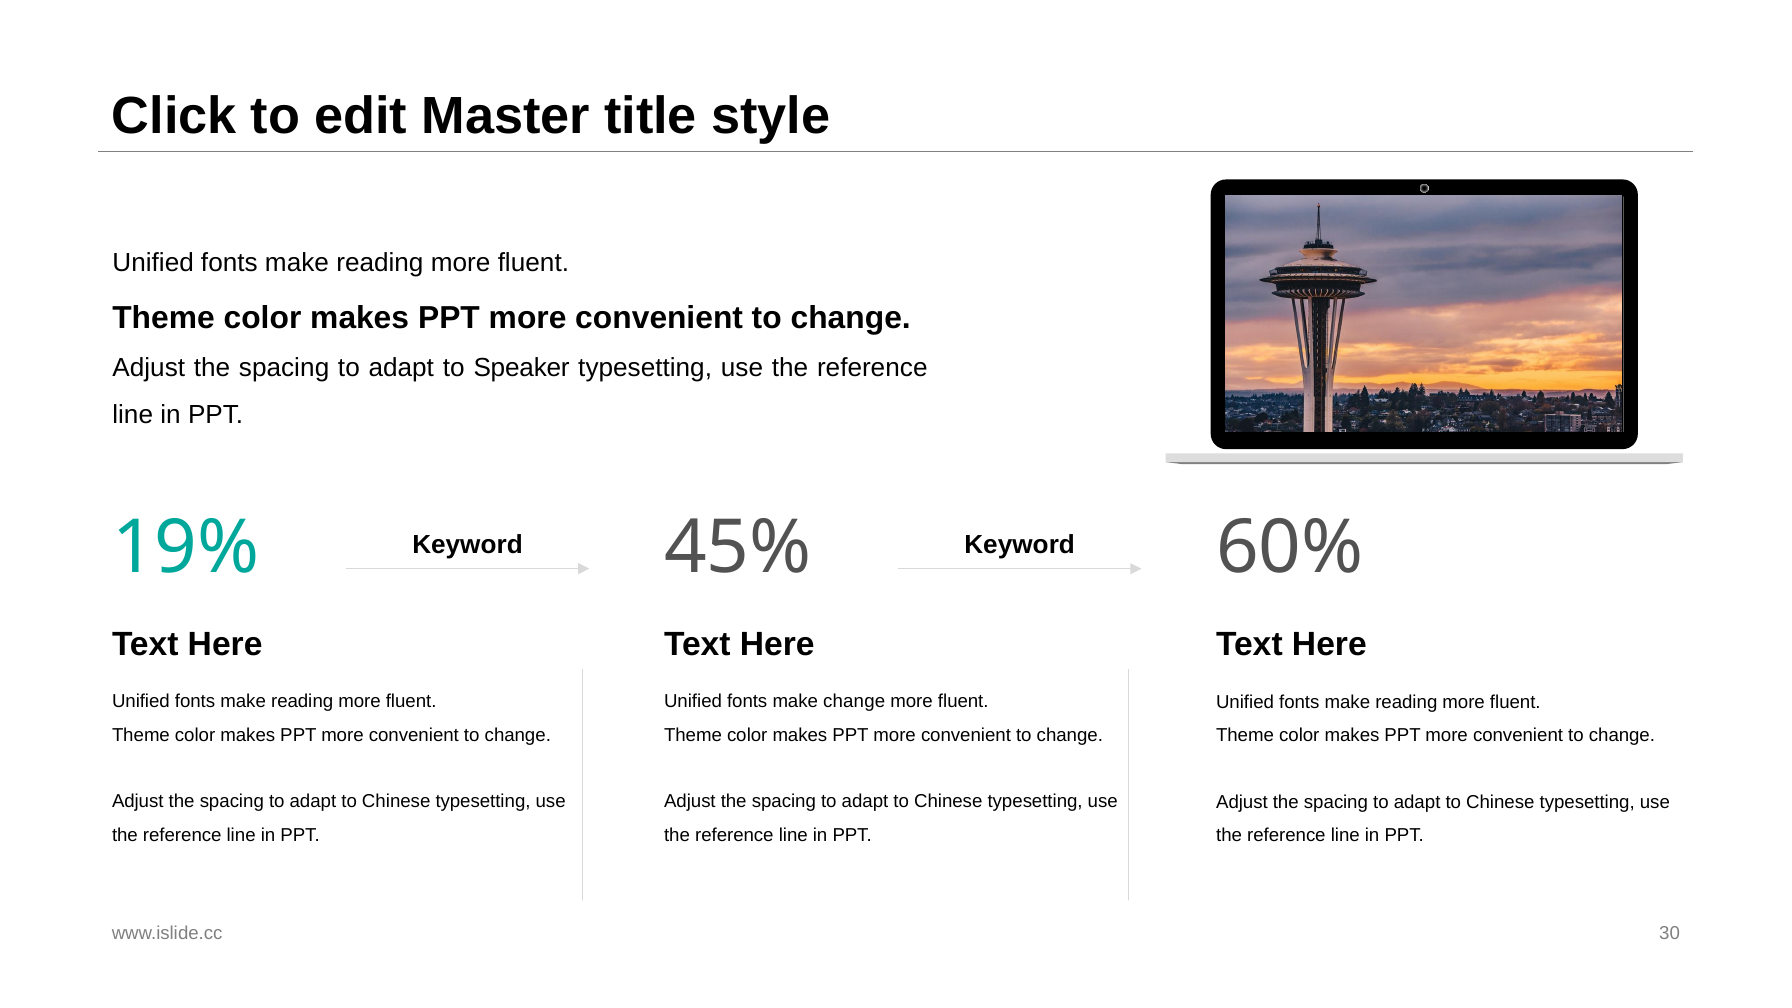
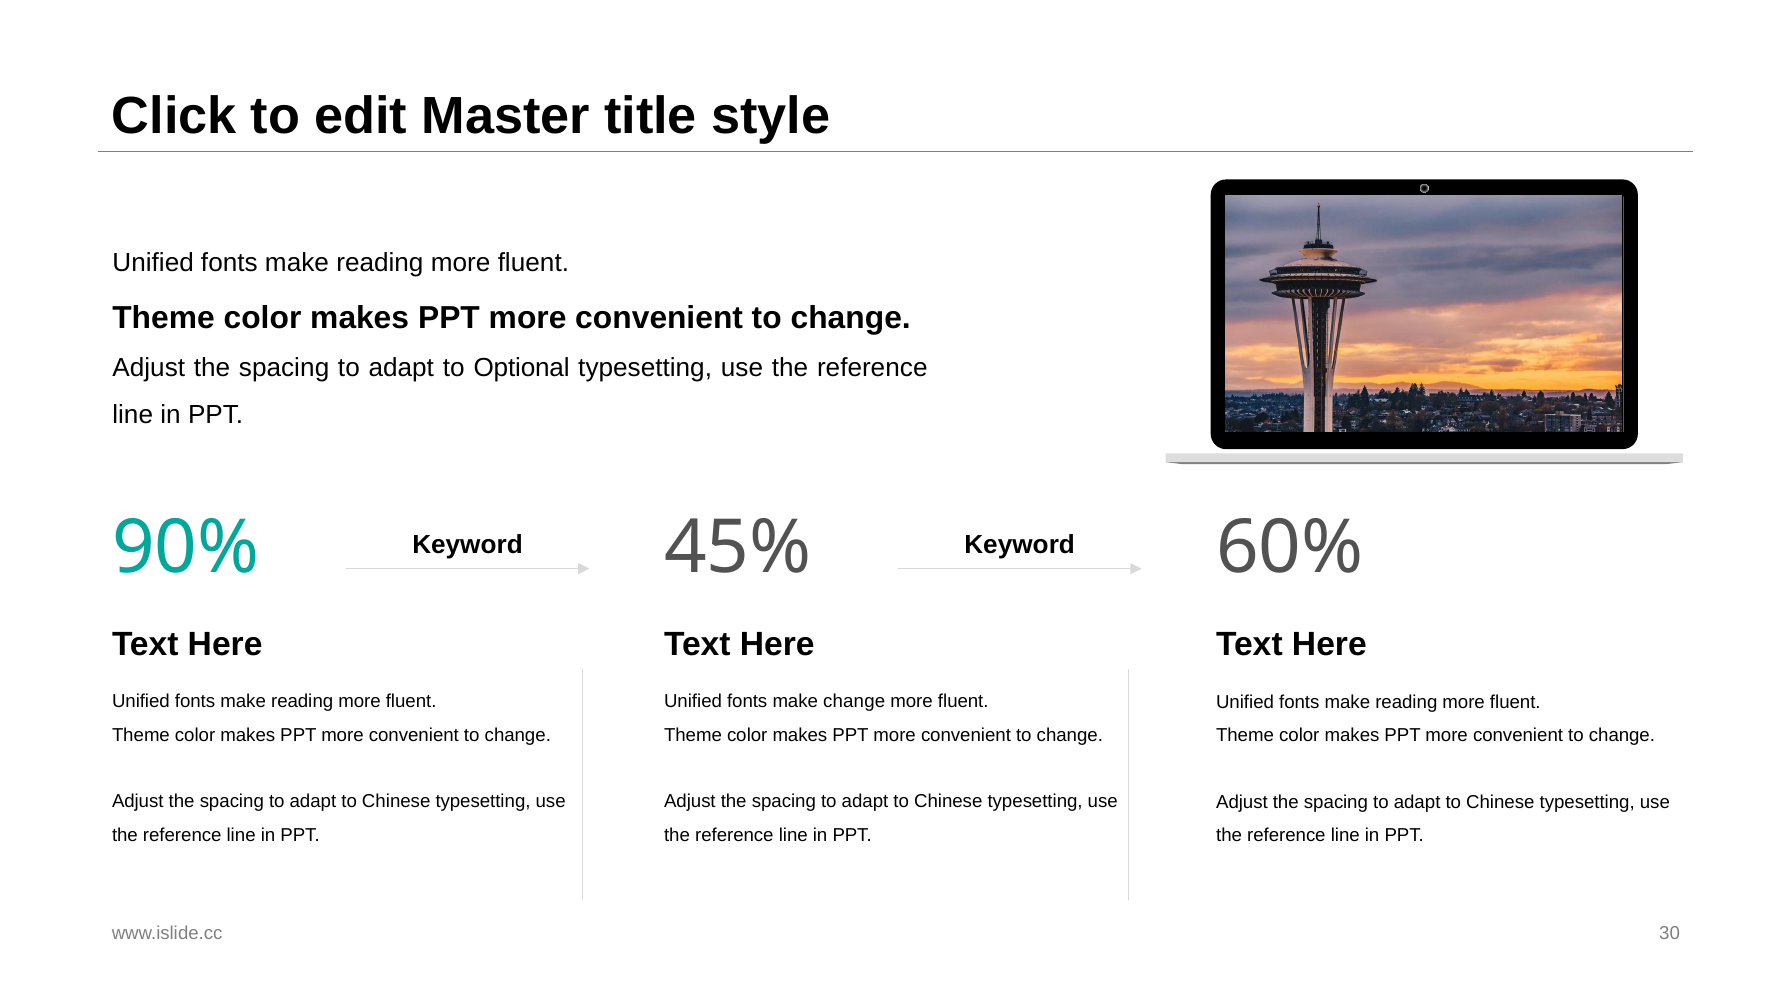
Speaker: Speaker -> Optional (522, 368)
19%: 19% -> 90% (186, 548)
